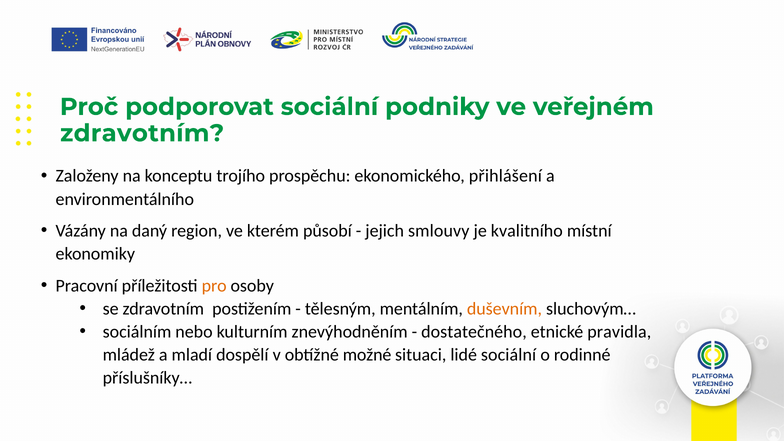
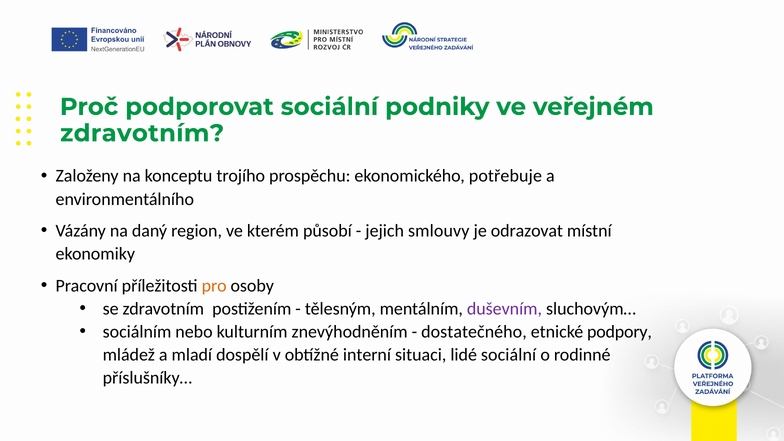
přihlášení: přihlášení -> potřebuje (505, 176)
kvalitního: kvalitního -> odrazovat (527, 231)
duševním colour: orange -> purple (504, 309)
pravidla: pravidla -> podpory (619, 332)
možné: možné -> interní (367, 355)
